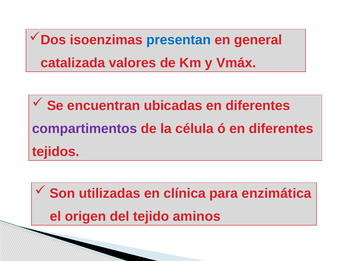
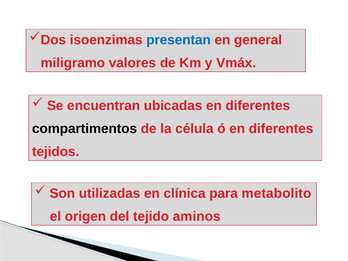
catalizada: catalizada -> miligramo (73, 63)
compartimentos colour: purple -> black (85, 129)
enzimática: enzimática -> metabolito (277, 193)
